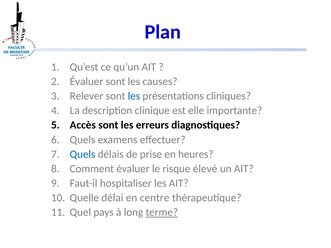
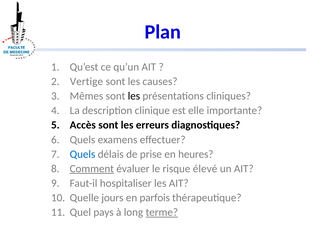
Évaluer: Évaluer -> Vertige (86, 82)
Relever: Relever -> Mêmes (87, 96)
les colour: blue -> black (134, 96)
Comment underline: none -> present (92, 169)
délai: délai -> jours (112, 198)
centre: centre -> parfois (155, 198)
